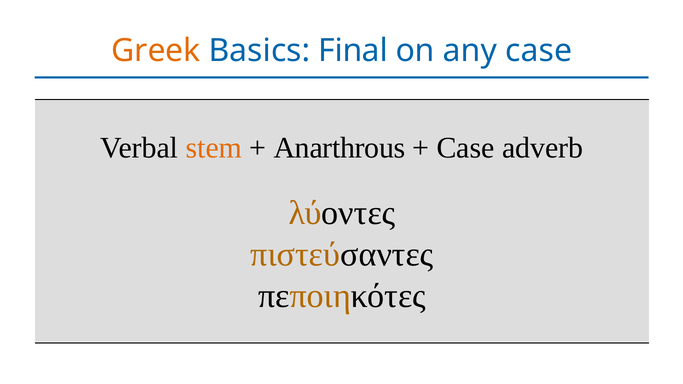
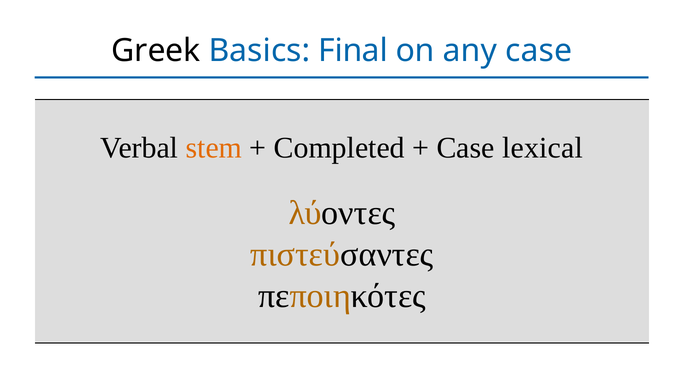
Greek colour: orange -> black (156, 51)
Anarthrous: Anarthrous -> Completed (339, 148)
adverb: adverb -> lexical (543, 148)
